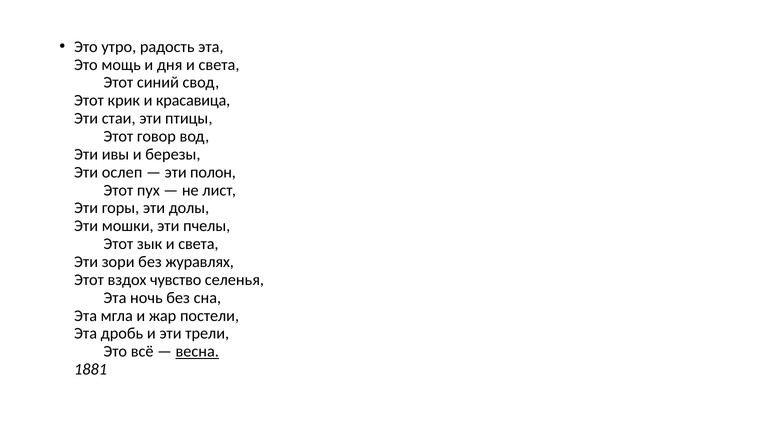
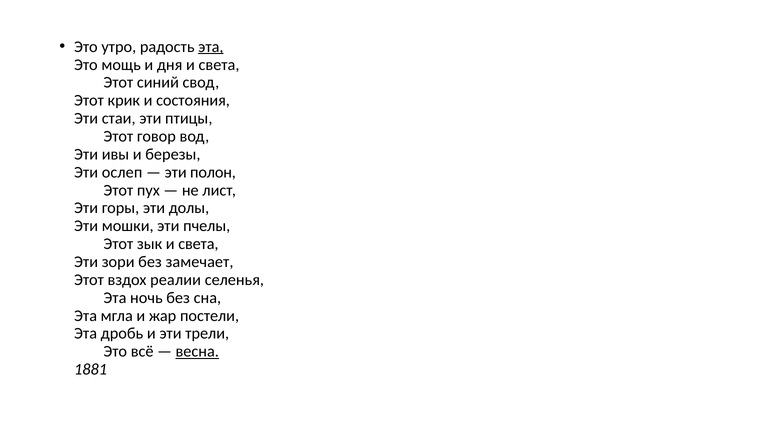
эта underline: none -> present (211, 47)
красавица: красавица -> состояния (193, 100)
журавлях: журавлях -> замечает (200, 262)
чувство: чувство -> реалии (176, 280)
